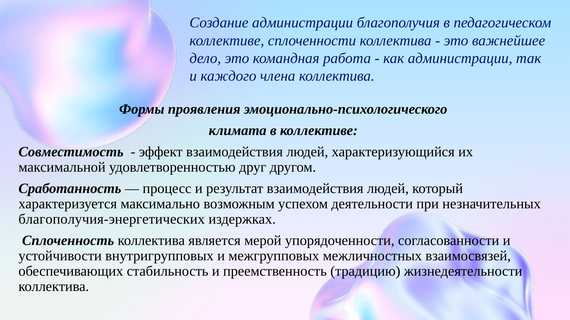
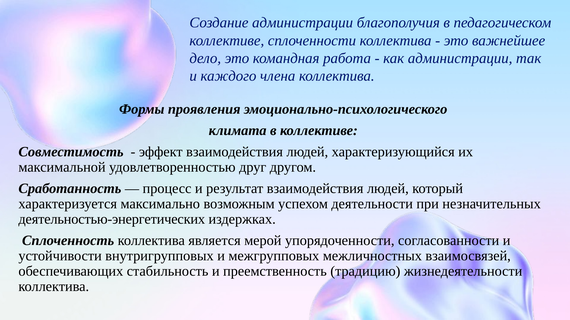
благополучия-энергетических: благополучия-энергетических -> деятельностью-энергетических (112, 220)
